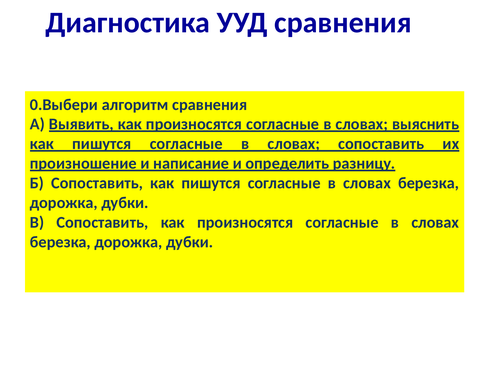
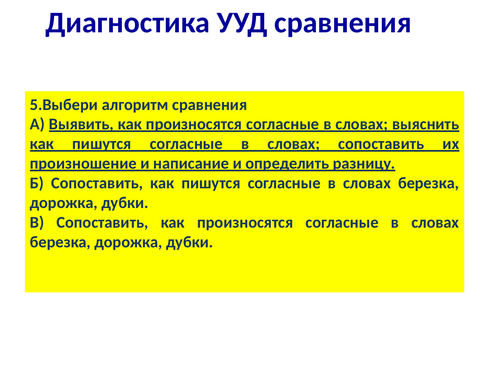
0.Выбери: 0.Выбери -> 5.Выбери (64, 104)
